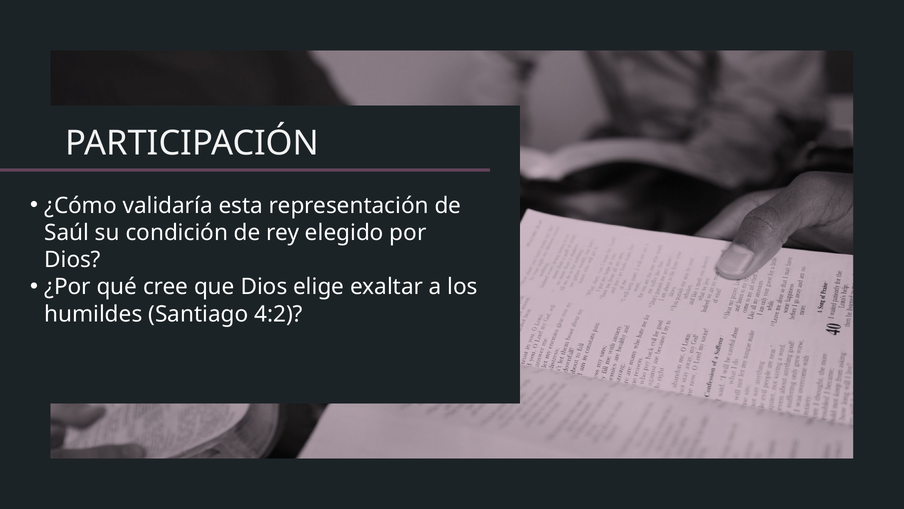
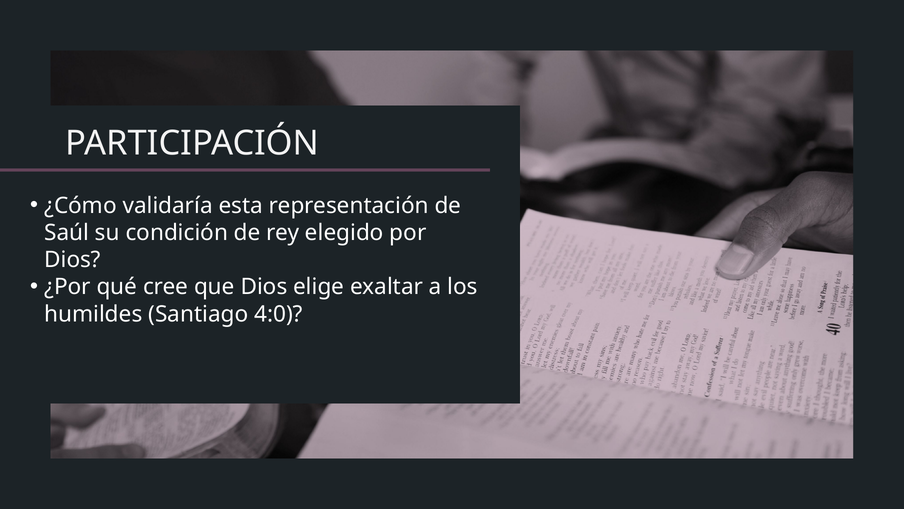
4:2: 4:2 -> 4:0 (278, 314)
